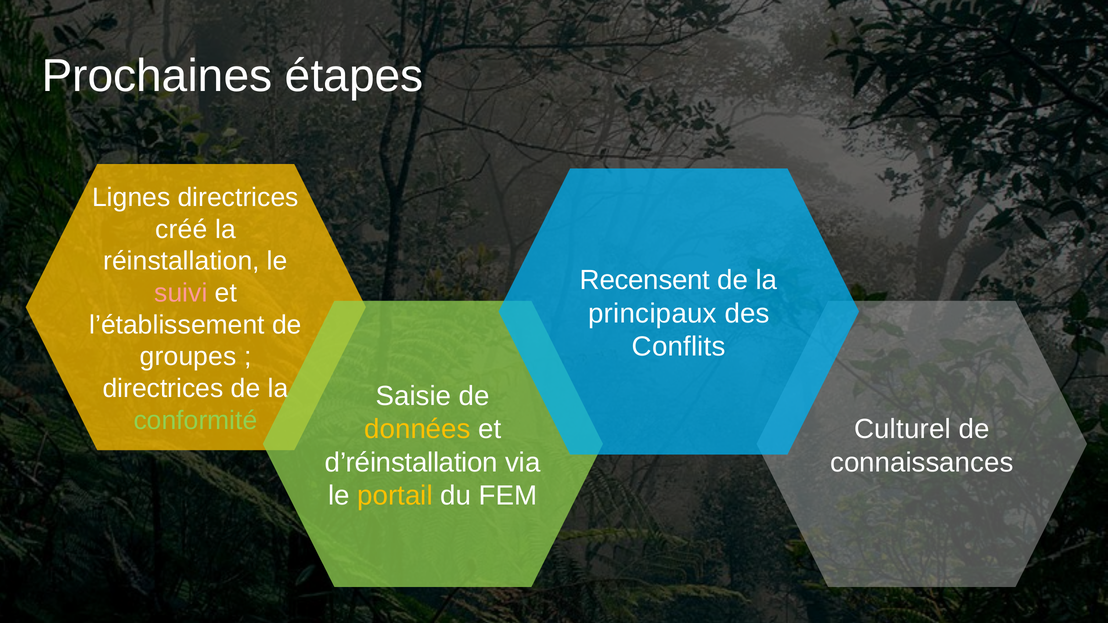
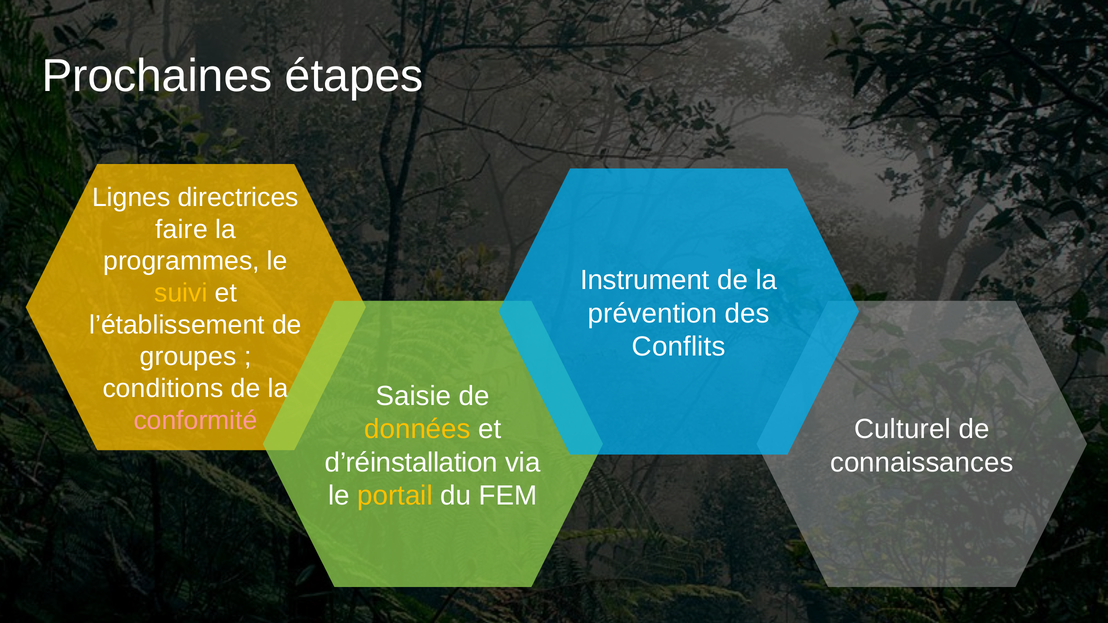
créé: créé -> faire (181, 230)
réinstallation: réinstallation -> programmes (182, 261)
Recensent: Recensent -> Instrument (645, 280)
suivi colour: pink -> yellow (181, 293)
principaux: principaux -> prévention (653, 314)
directrices: directrices -> conditions (163, 389)
conformité colour: light green -> pink (196, 421)
